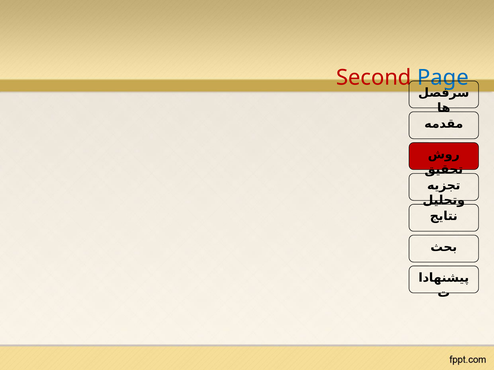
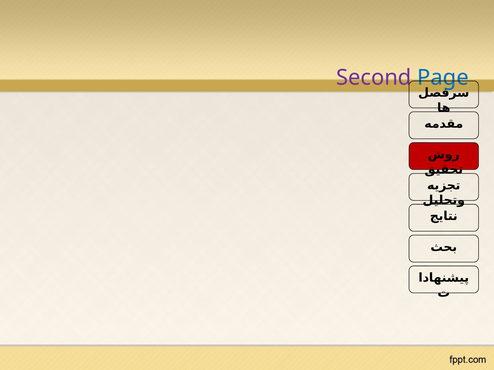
Second colour: red -> purple (374, 78)
